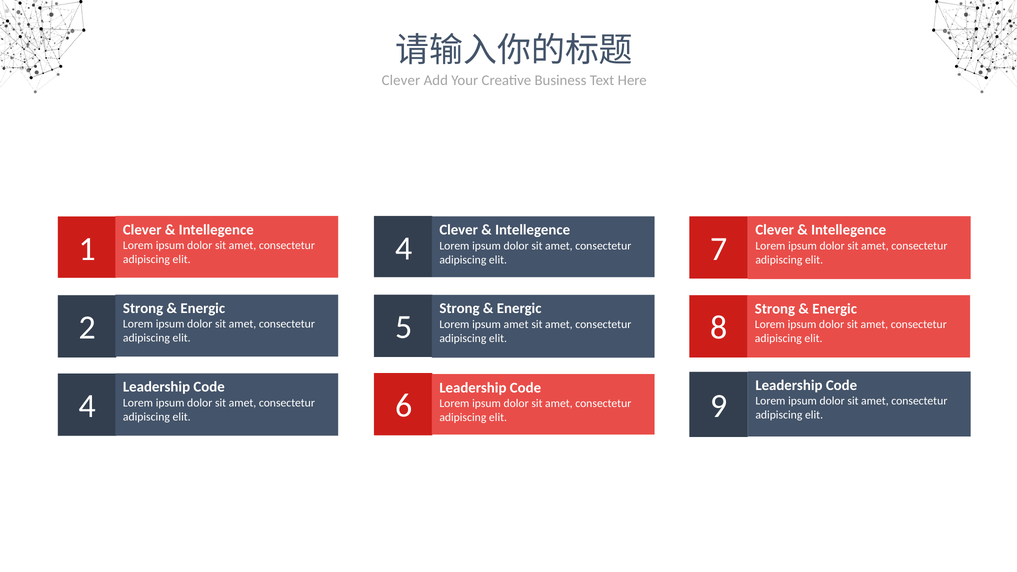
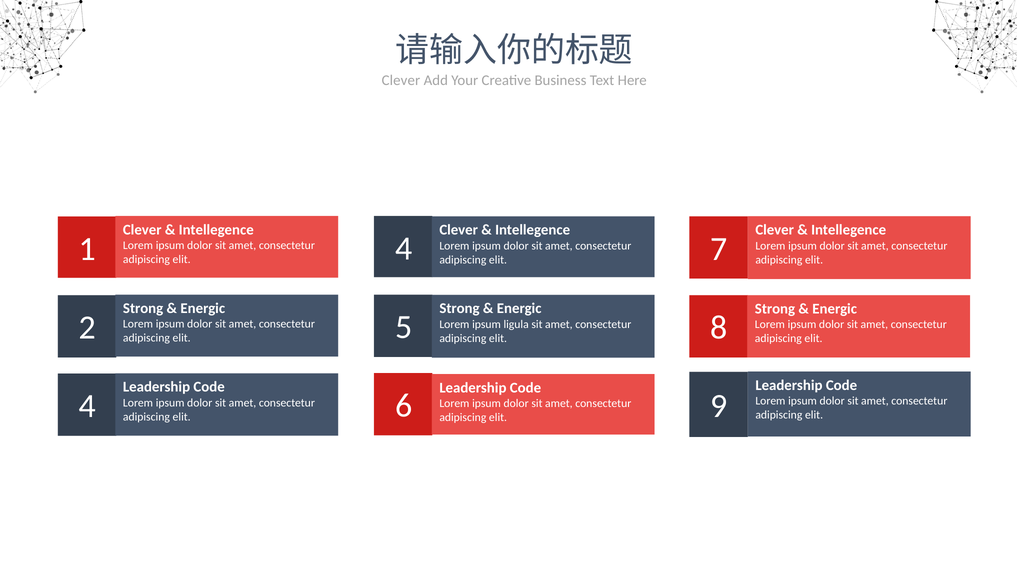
ipsum amet: amet -> ligula (516, 324)
